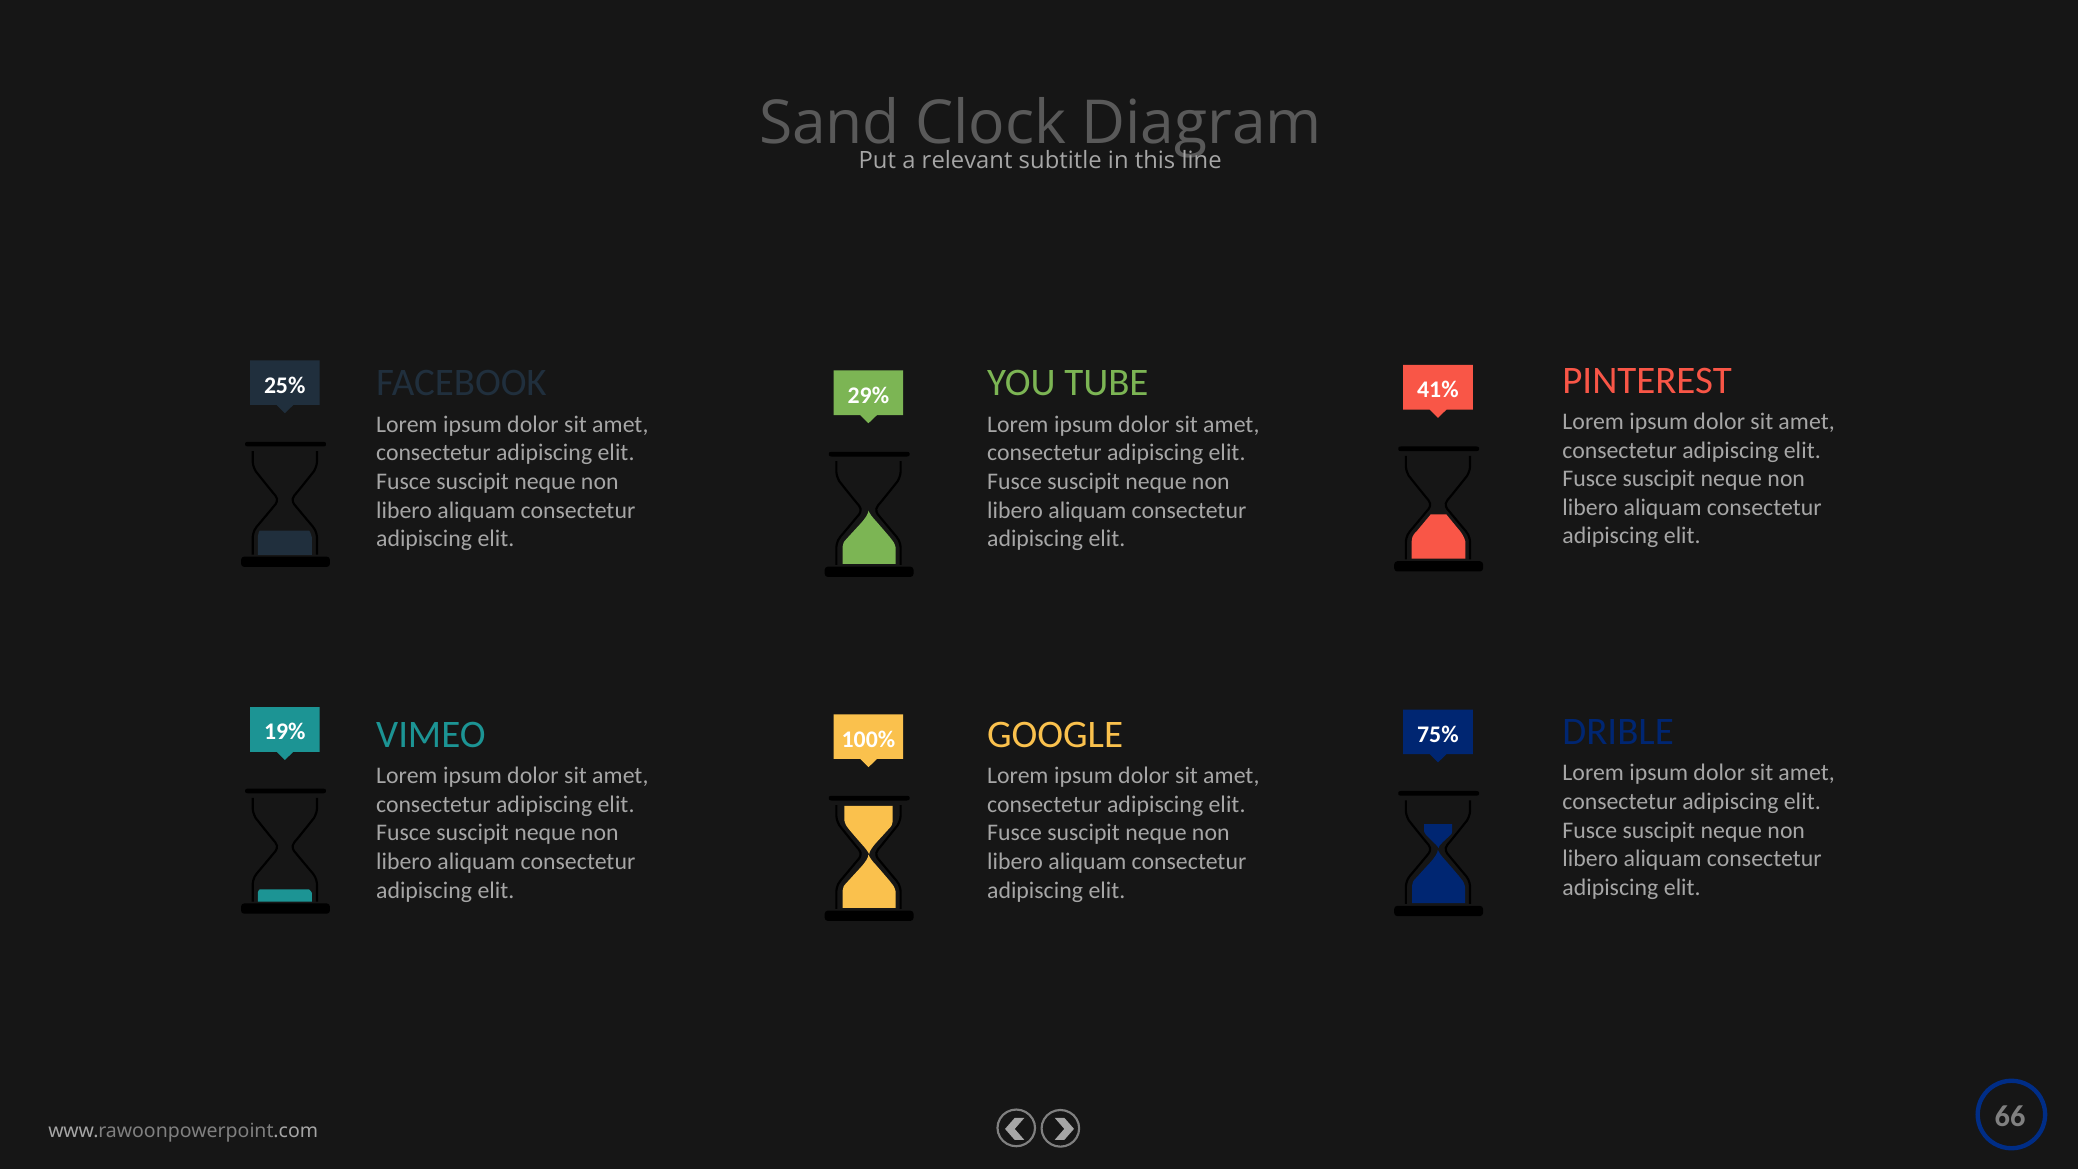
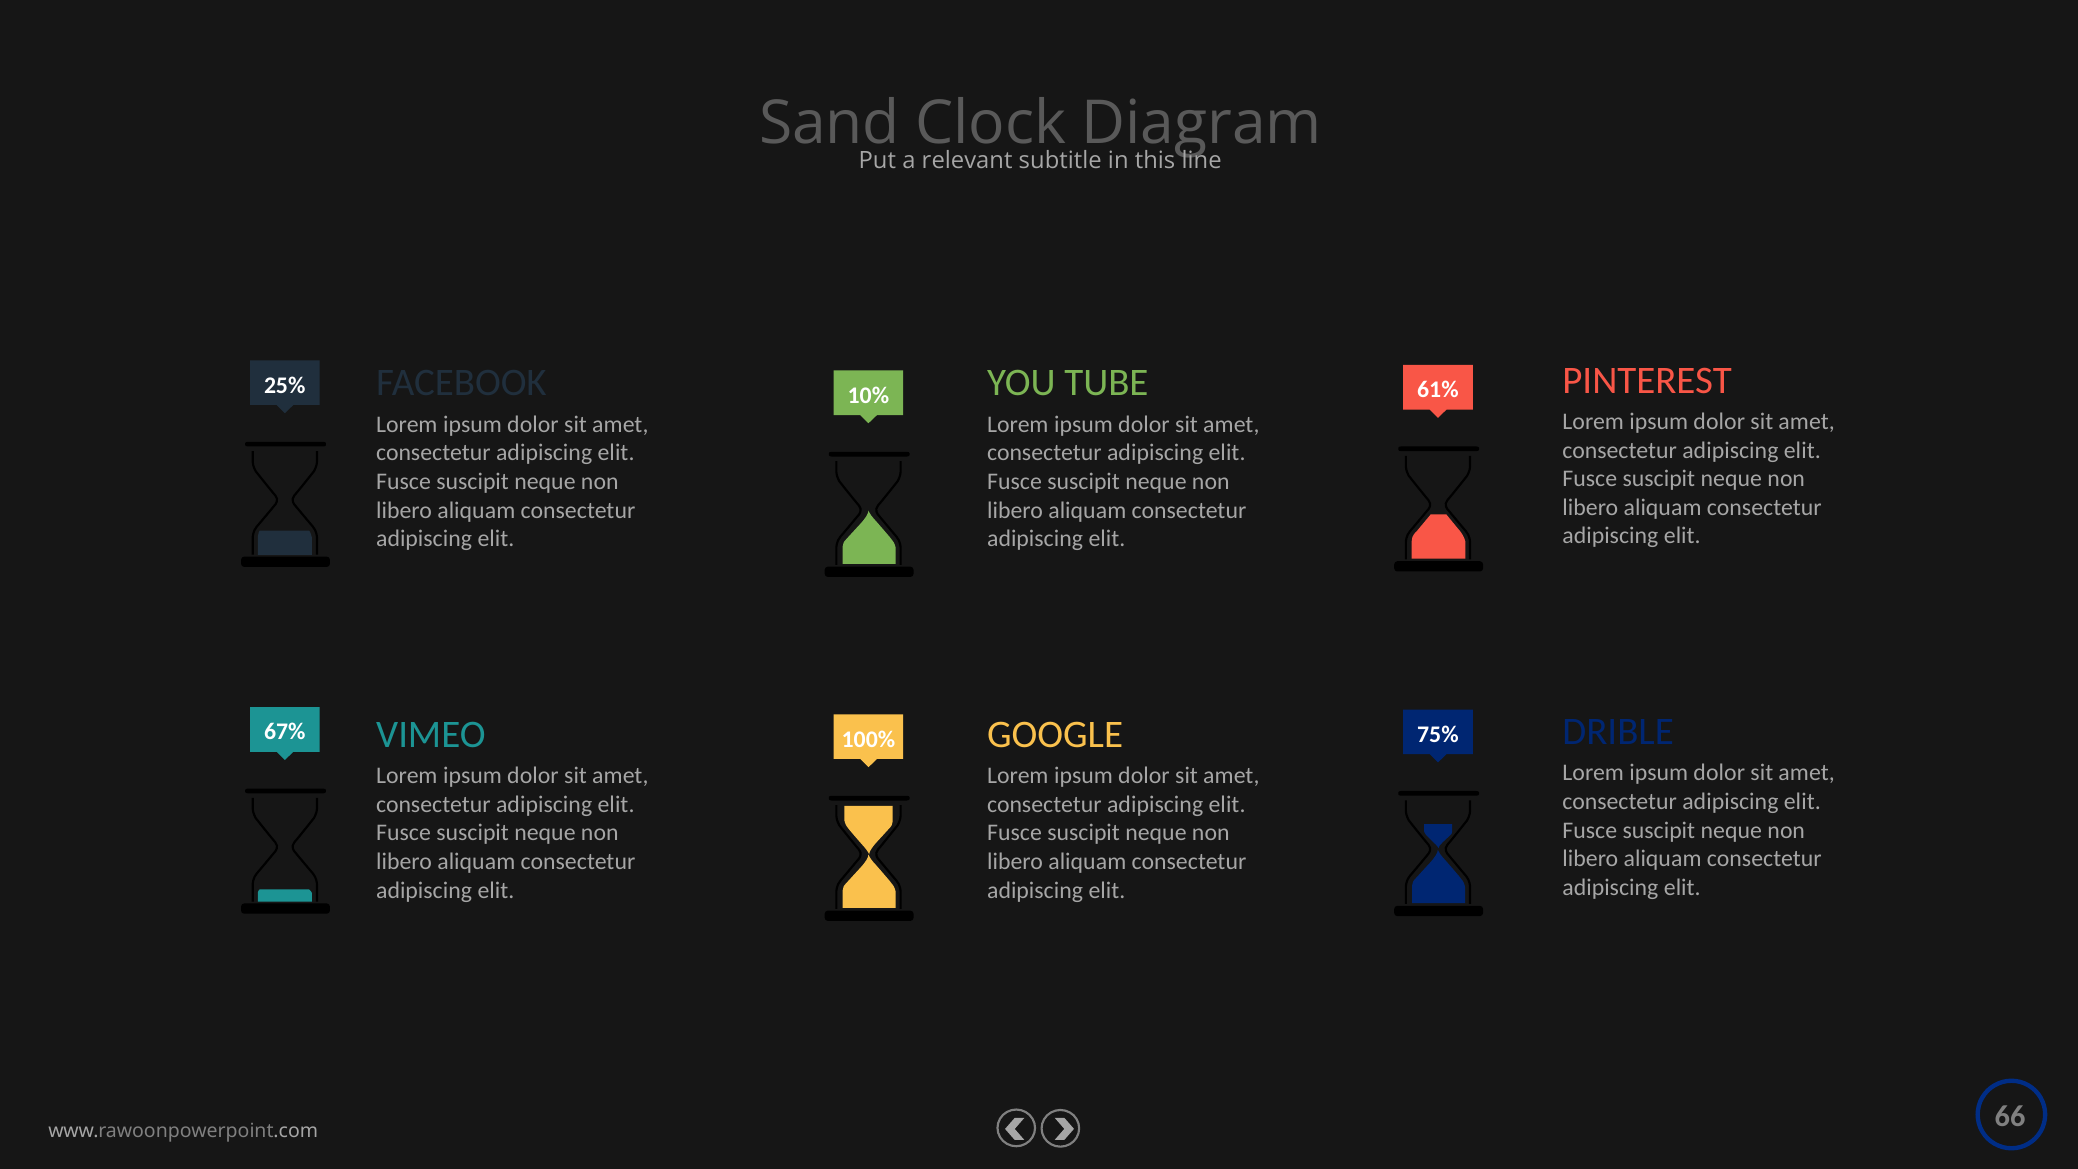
41%: 41% -> 61% (1438, 390)
29%: 29% -> 10% (868, 395)
19%: 19% -> 67% (285, 732)
